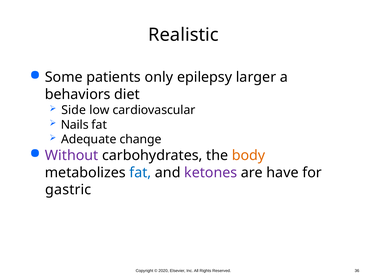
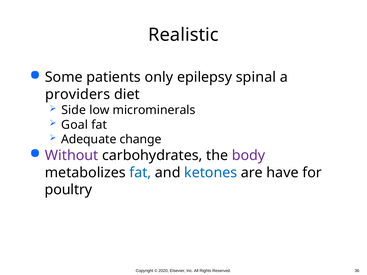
larger: larger -> spinal (256, 77)
behaviors: behaviors -> providers (78, 94)
cardiovascular: cardiovascular -> microminerals (154, 110)
Nails: Nails -> Goal (75, 125)
body colour: orange -> purple (249, 156)
ketones colour: purple -> blue (211, 173)
gastric: gastric -> poultry (68, 190)
